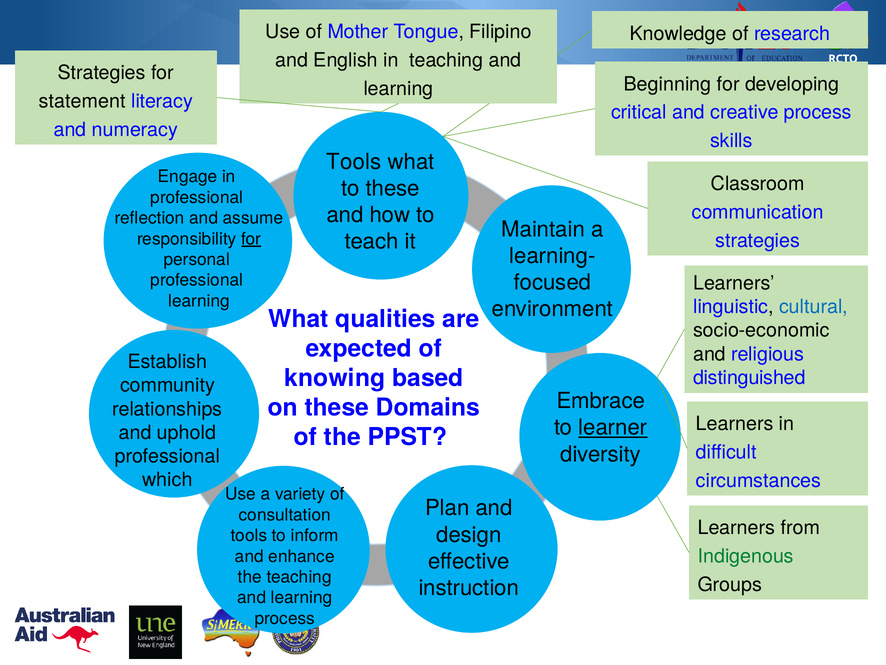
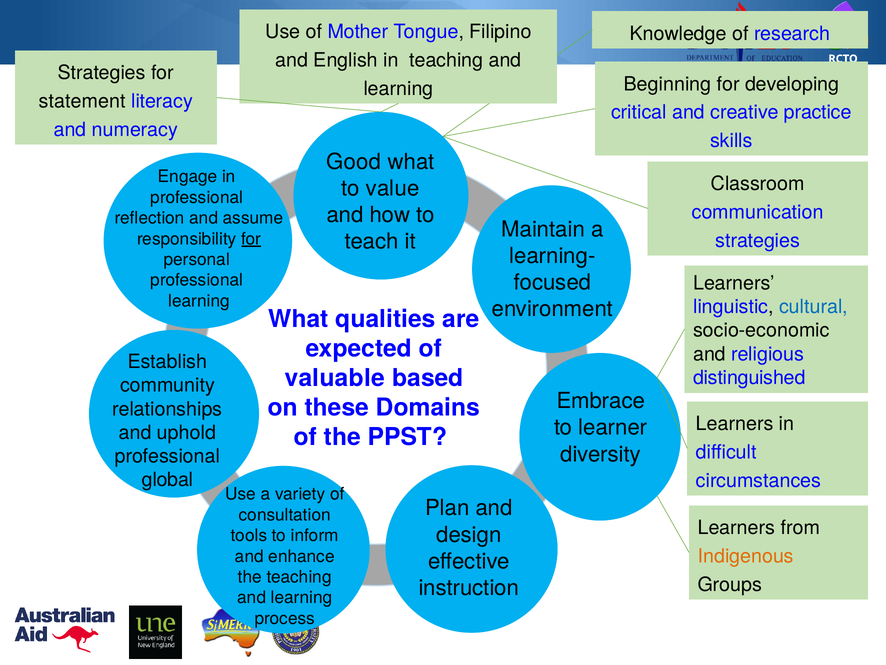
creative process: process -> practice (818, 112)
Tools: Tools -> Good (354, 162)
to these: these -> value (393, 188)
knowing: knowing -> valuable (335, 378)
learner underline: present -> none (613, 427)
which: which -> global (168, 480)
Indigenous colour: green -> orange (746, 556)
